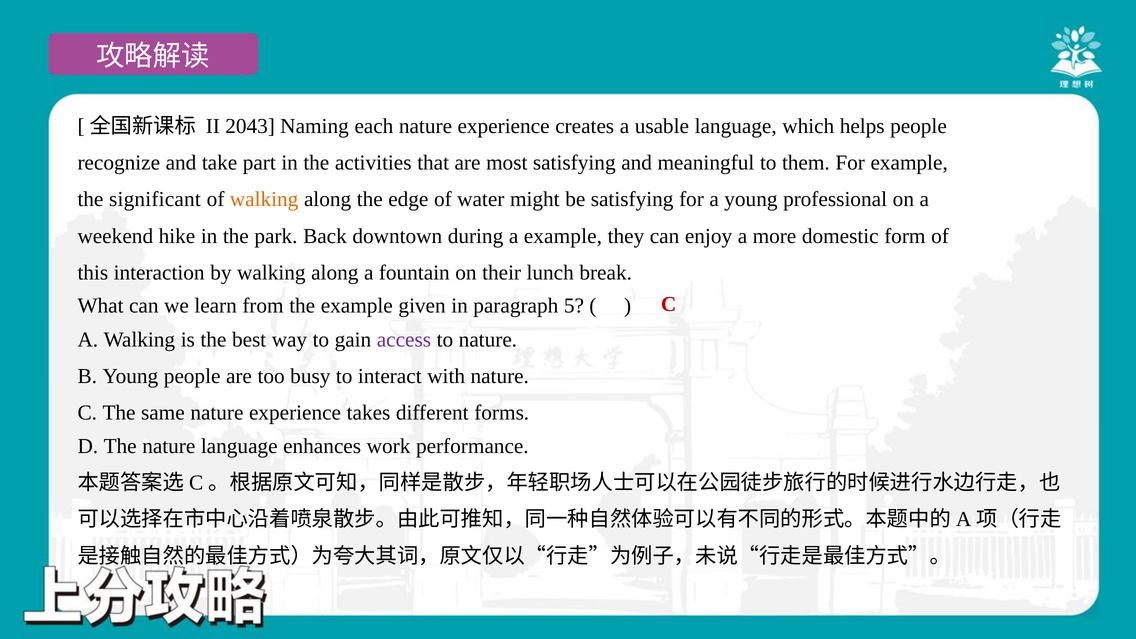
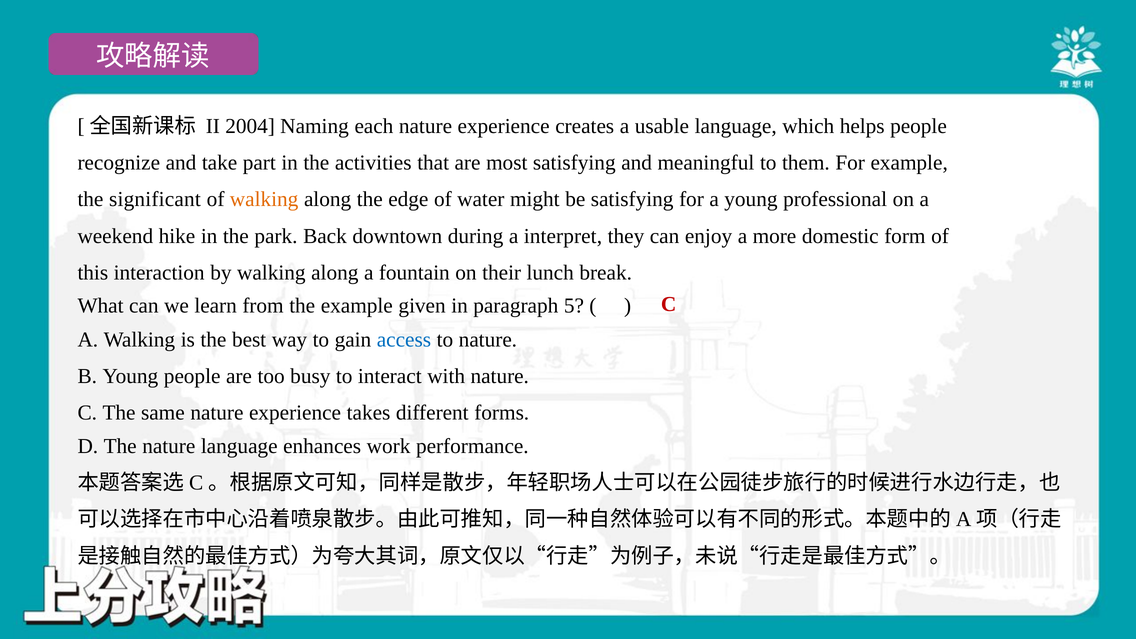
2043: 2043 -> 2004 (250, 126)
a example: example -> interpret (563, 236)
access colour: purple -> blue (404, 340)
